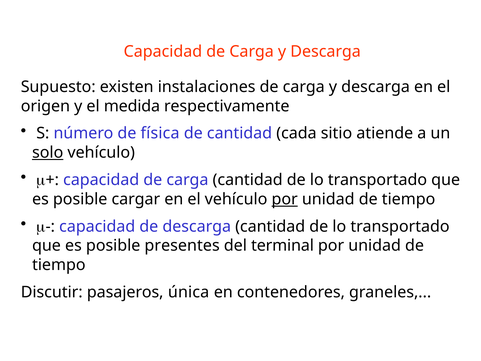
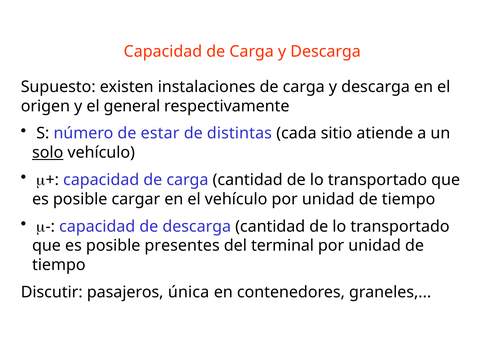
medida: medida -> general (132, 106)
física: física -> estar (160, 133)
de cantidad: cantidad -> distintas (239, 133)
por underline: present -> none (285, 199)
